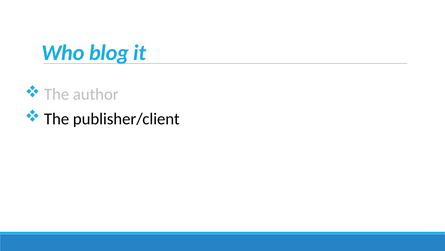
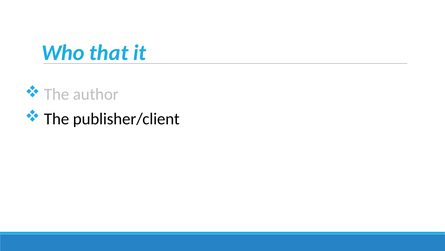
blog: blog -> that (109, 53)
